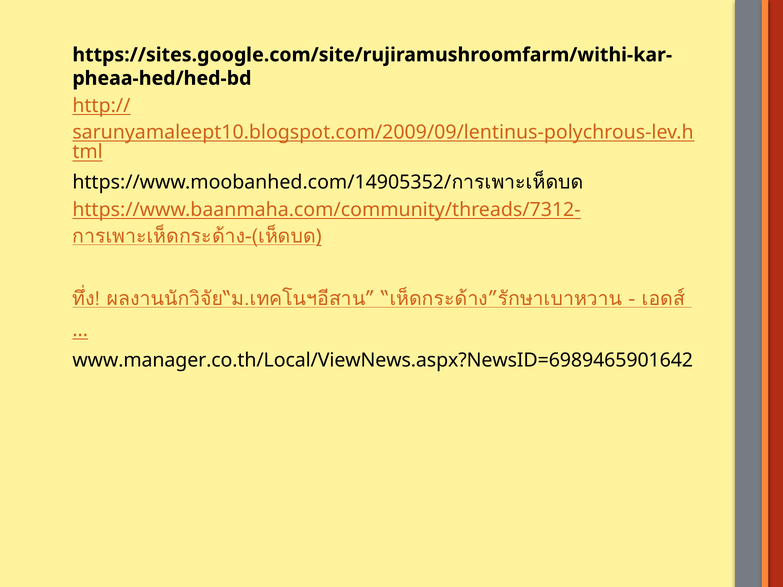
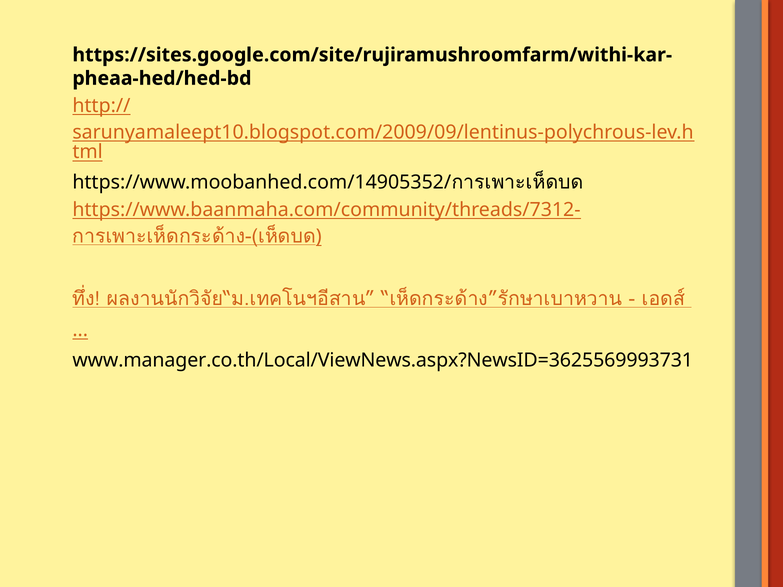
www.manager.co.th/Local/ViewNews.aspx?NewsID=6989465901642: www.manager.co.th/Local/ViewNews.aspx?NewsID=6989465901642 -> www.manager.co.th/Local/ViewNews.aspx?NewsID=3625569993731 (383, 361)
